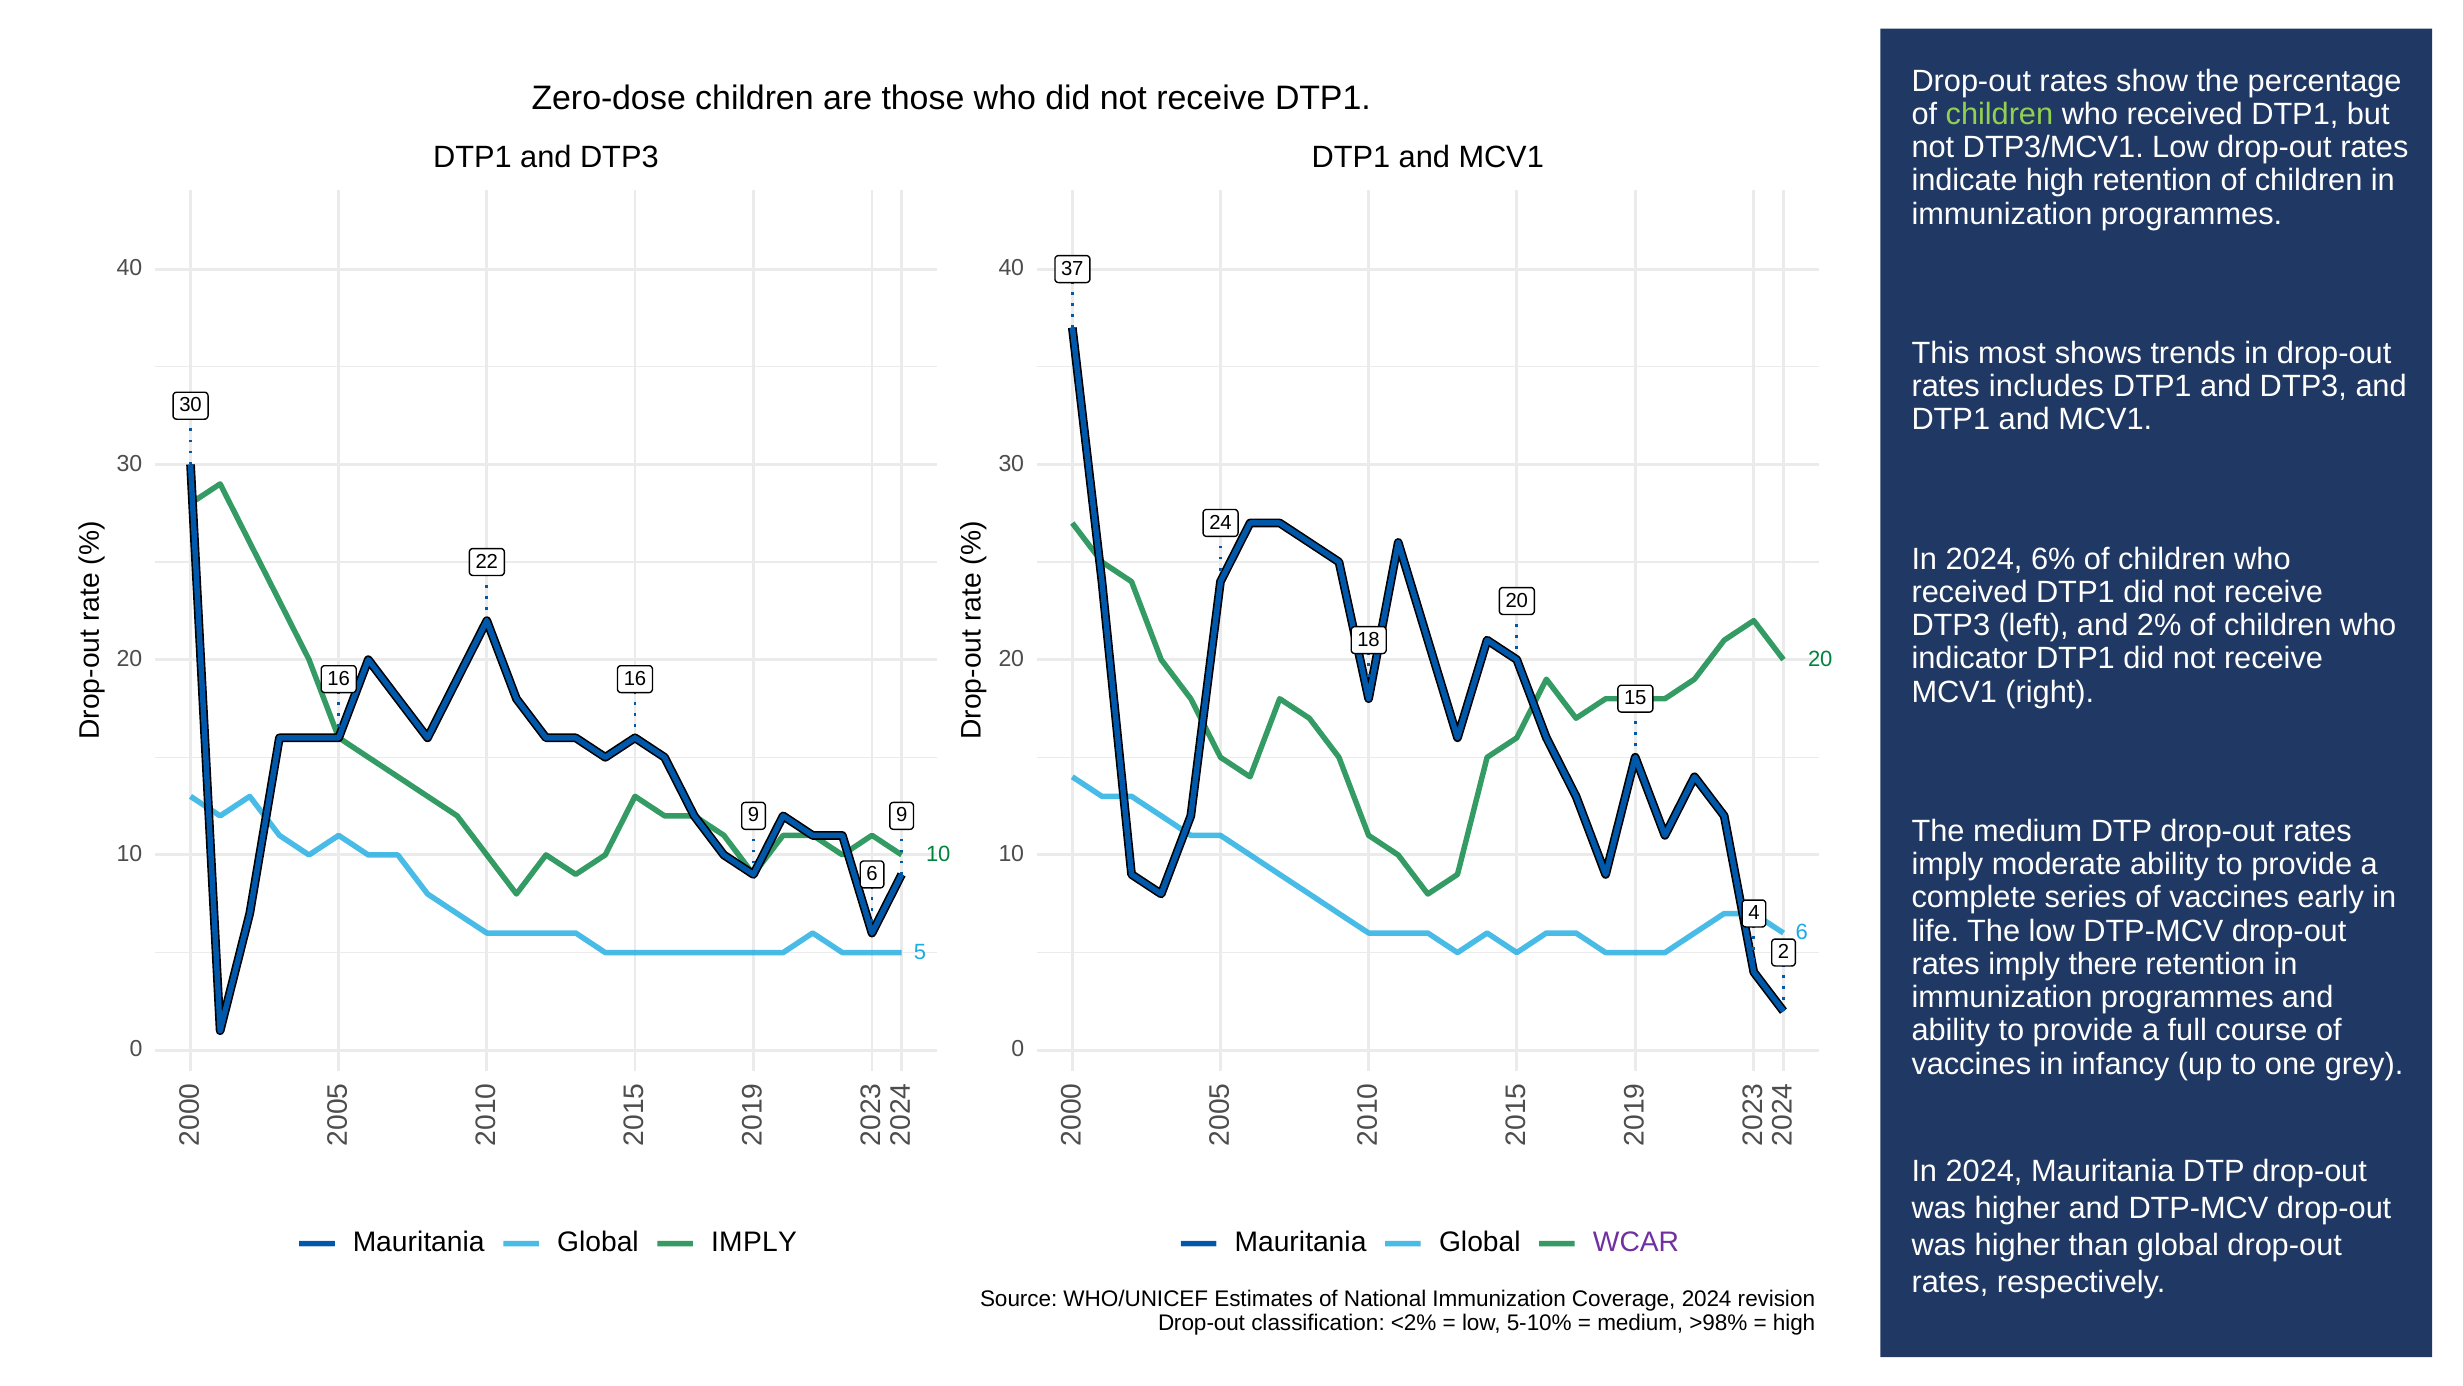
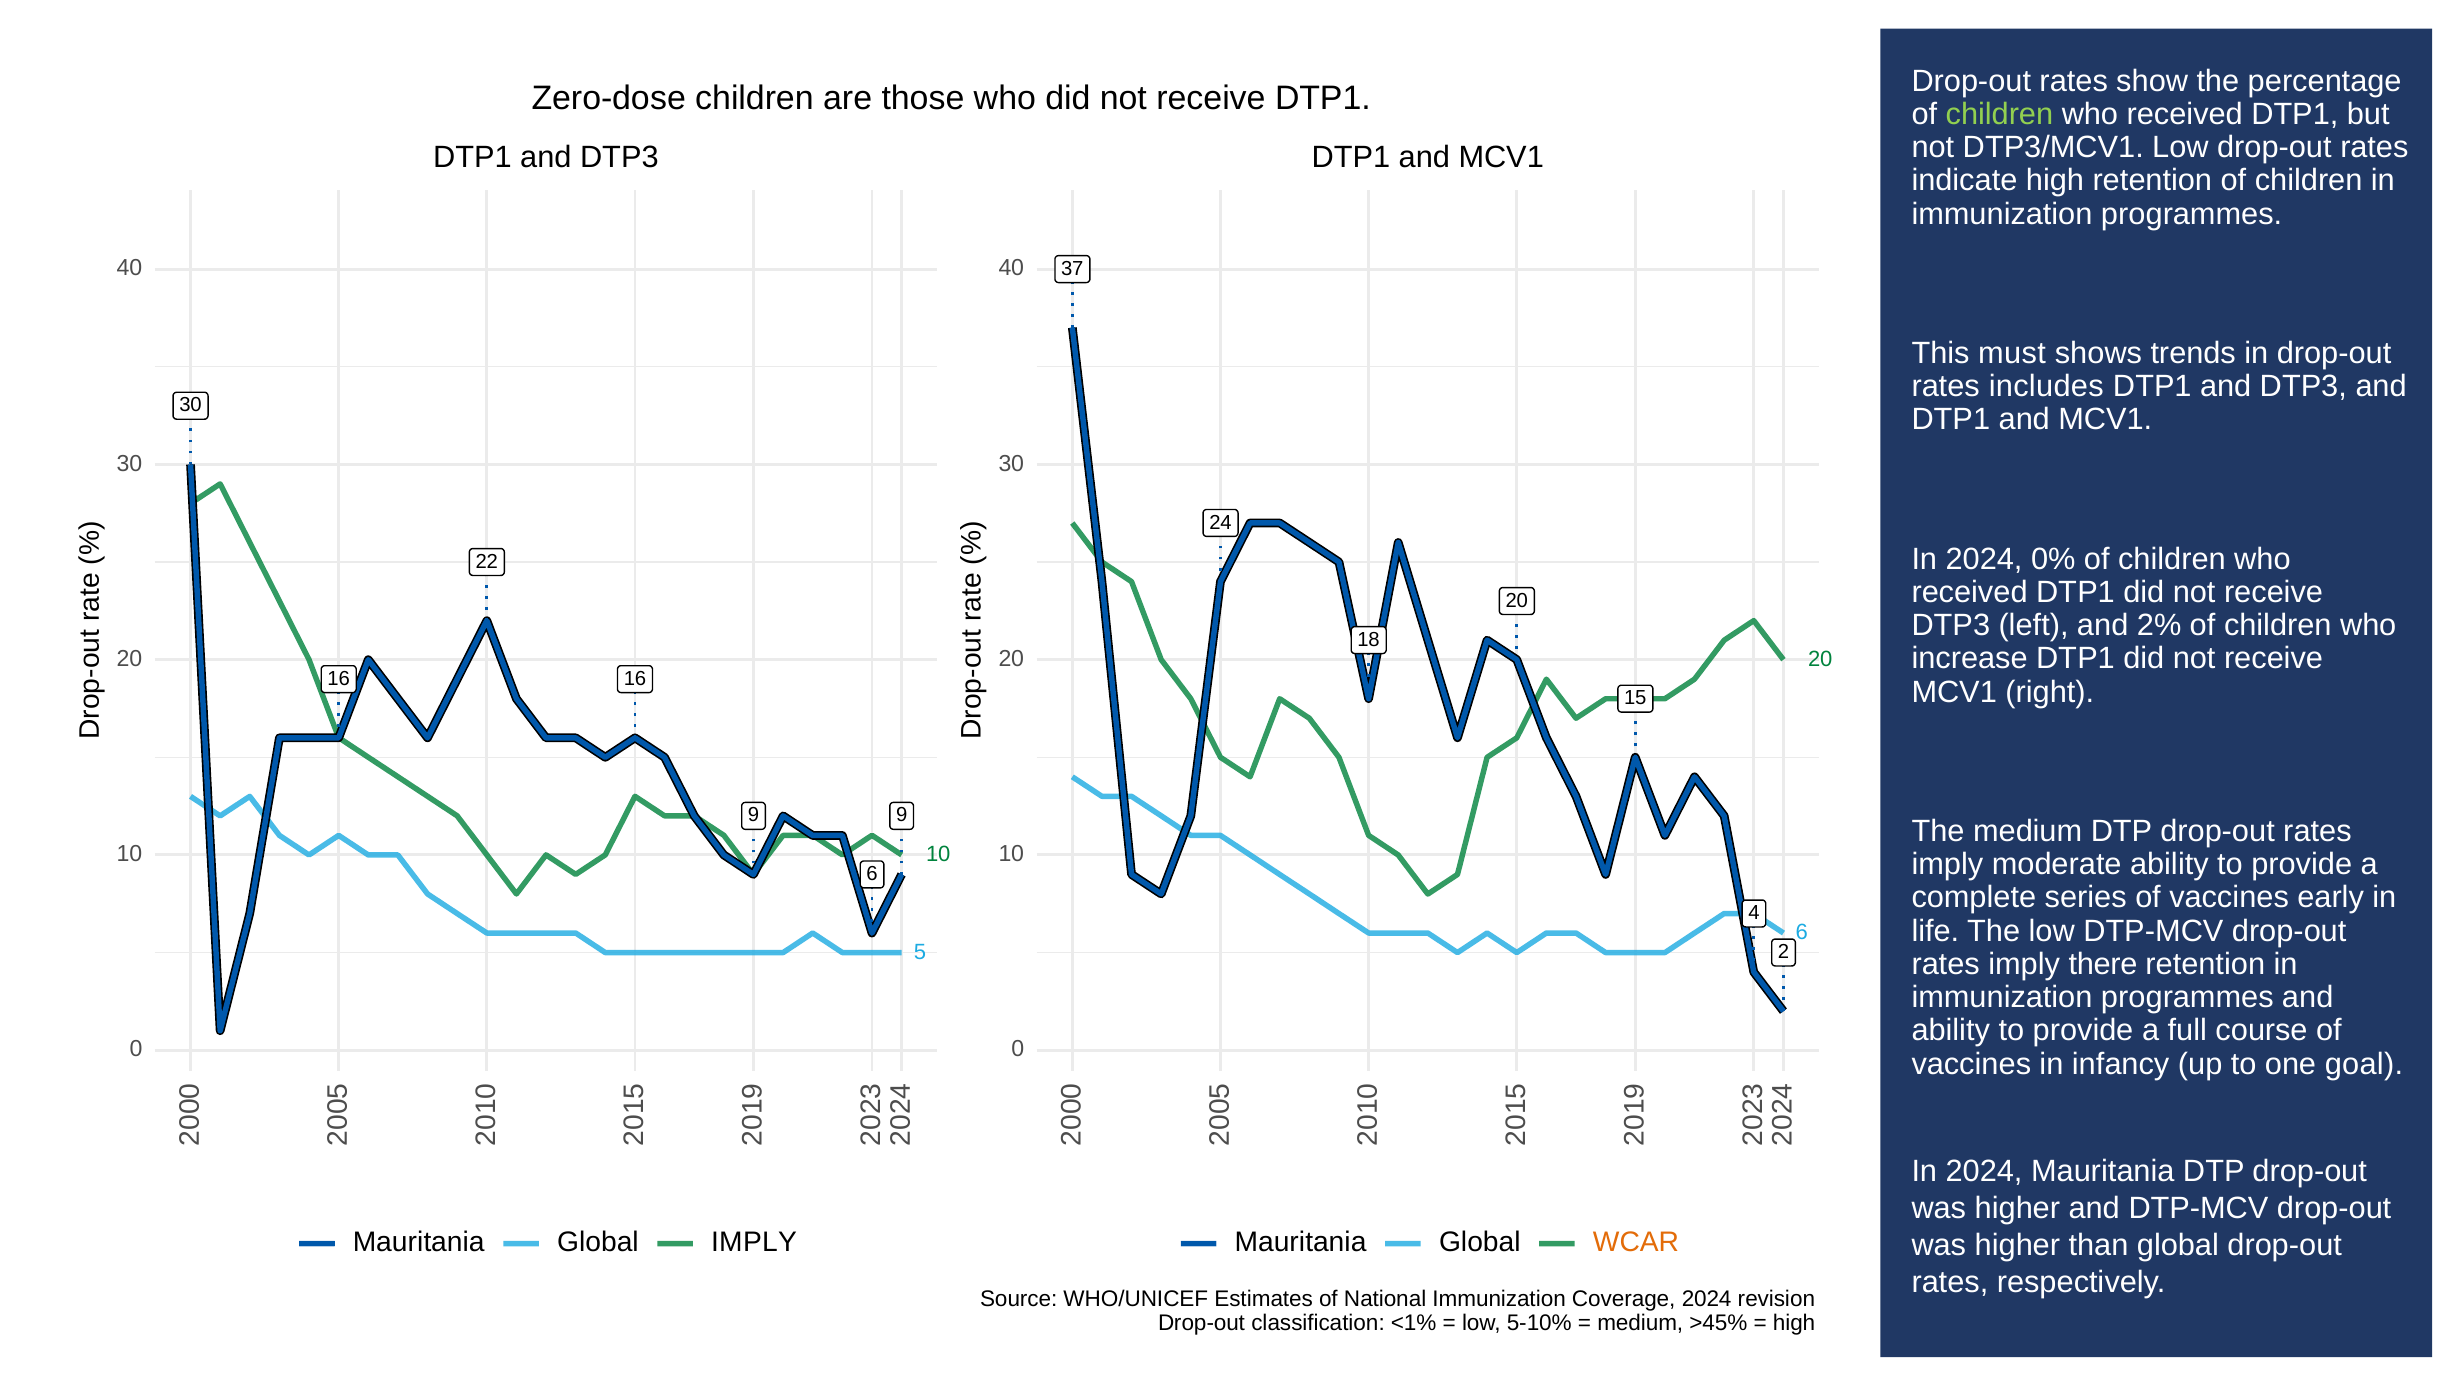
most: most -> must (2012, 353)
6%: 6% -> 0% (2053, 559)
indicator: indicator -> increase (1970, 658)
grey: grey -> goal (2364, 1064)
WCAR colour: purple -> orange (1636, 1242)
<2%: <2% -> <1% (1414, 1323)
>98%: >98% -> >45% (1718, 1323)
